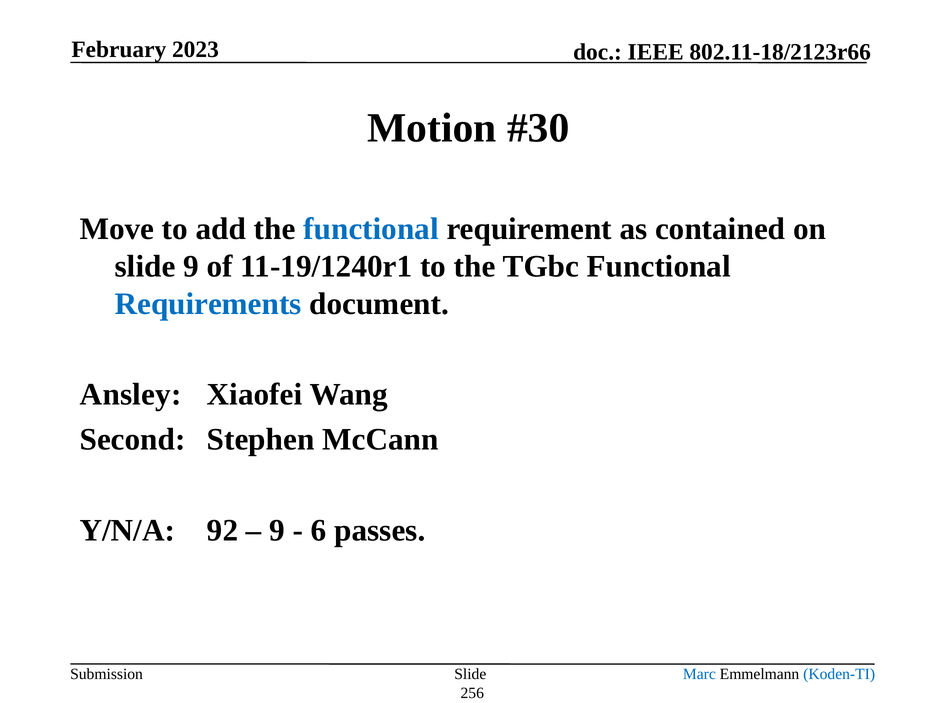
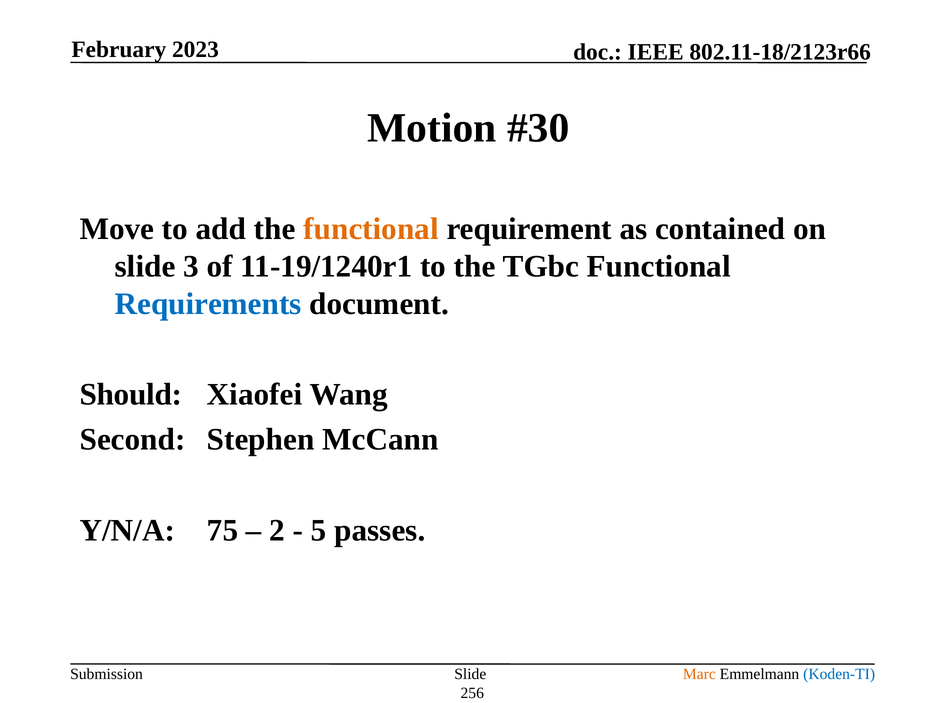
functional colour: blue -> orange (371, 229)
slide 9: 9 -> 3 (191, 266)
Ansley: Ansley -> Should (131, 394)
92: 92 -> 75 (223, 530)
9: 9 -> 2 (277, 530)
6: 6 -> 5 (319, 530)
Marc colour: blue -> orange (699, 674)
